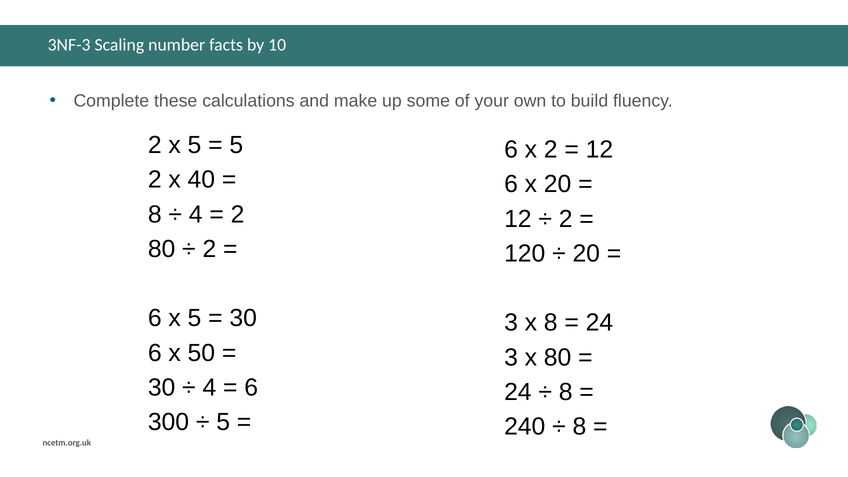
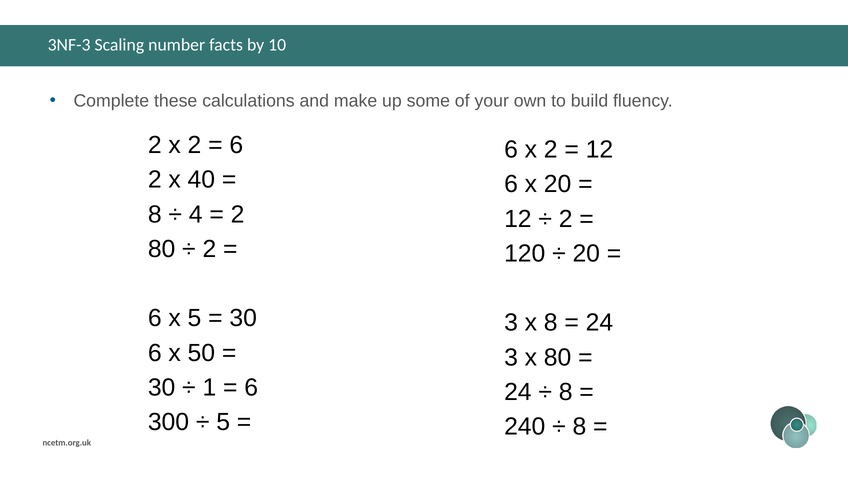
2 x 5: 5 -> 2 (194, 145)
5: 5 -> 6 (236, 145)
4: 4 -> 1 (209, 388)
